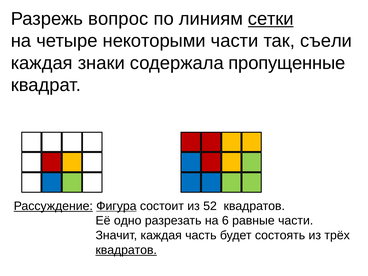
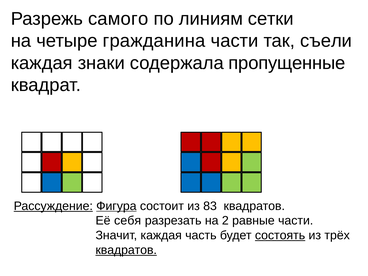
вопрос: вопрос -> самого (118, 19)
сетки underline: present -> none (271, 19)
некоторыми: некоторыми -> гражданина (154, 41)
52: 52 -> 83 (210, 206)
одно: одно -> себя (128, 221)
6: 6 -> 2 (225, 221)
состоять underline: none -> present (280, 235)
